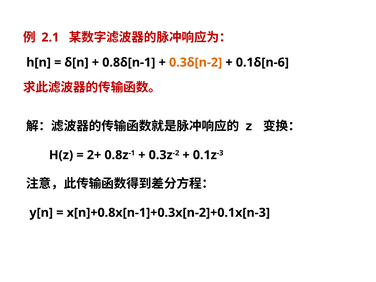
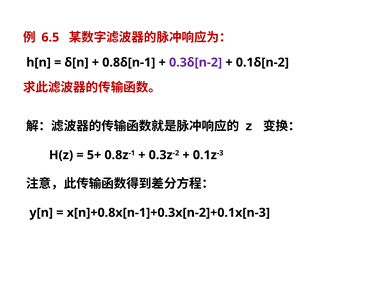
2.1: 2.1 -> 6.5 (50, 37)
0.3δ[n-2 colour: orange -> purple (196, 62)
0.1δ[n-6: 0.1δ[n-6 -> 0.1δ[n-2 (262, 62)
2+: 2+ -> 5+ (94, 155)
